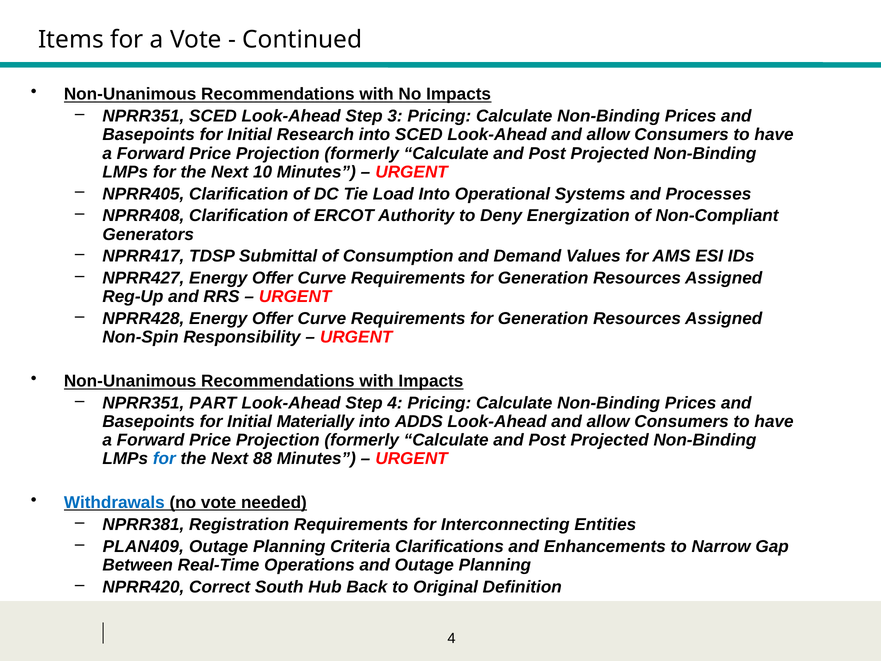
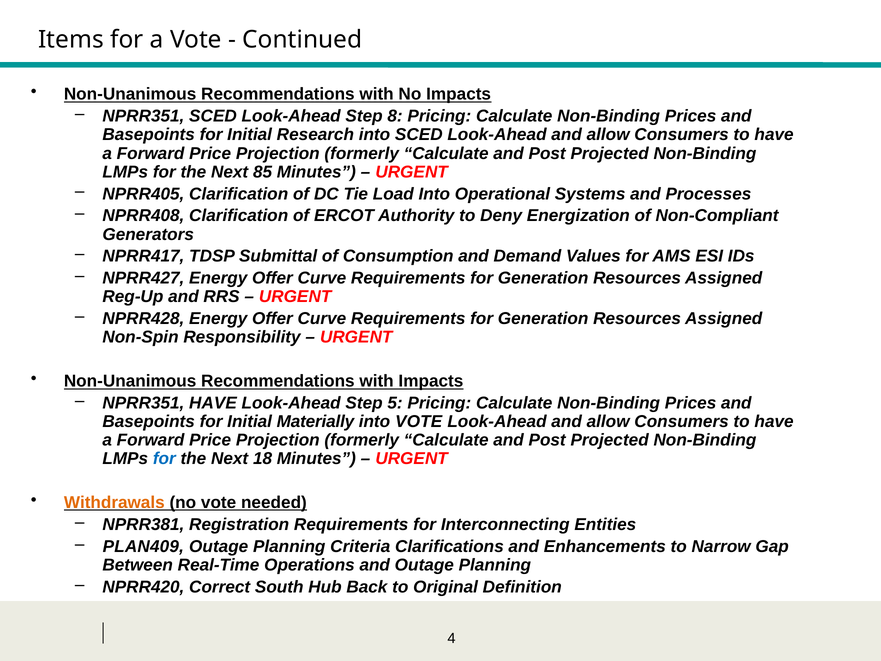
3: 3 -> 8 (395, 116)
10: 10 -> 85 (263, 172)
NPRR351 PART: PART -> HAVE (213, 403)
Step 4: 4 -> 5 (395, 403)
into ADDS: ADDS -> VOTE (419, 422)
88: 88 -> 18 (263, 459)
Withdrawals colour: blue -> orange (114, 502)
